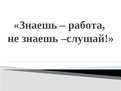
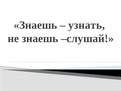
работа: работа -> узнать (87, 25)
